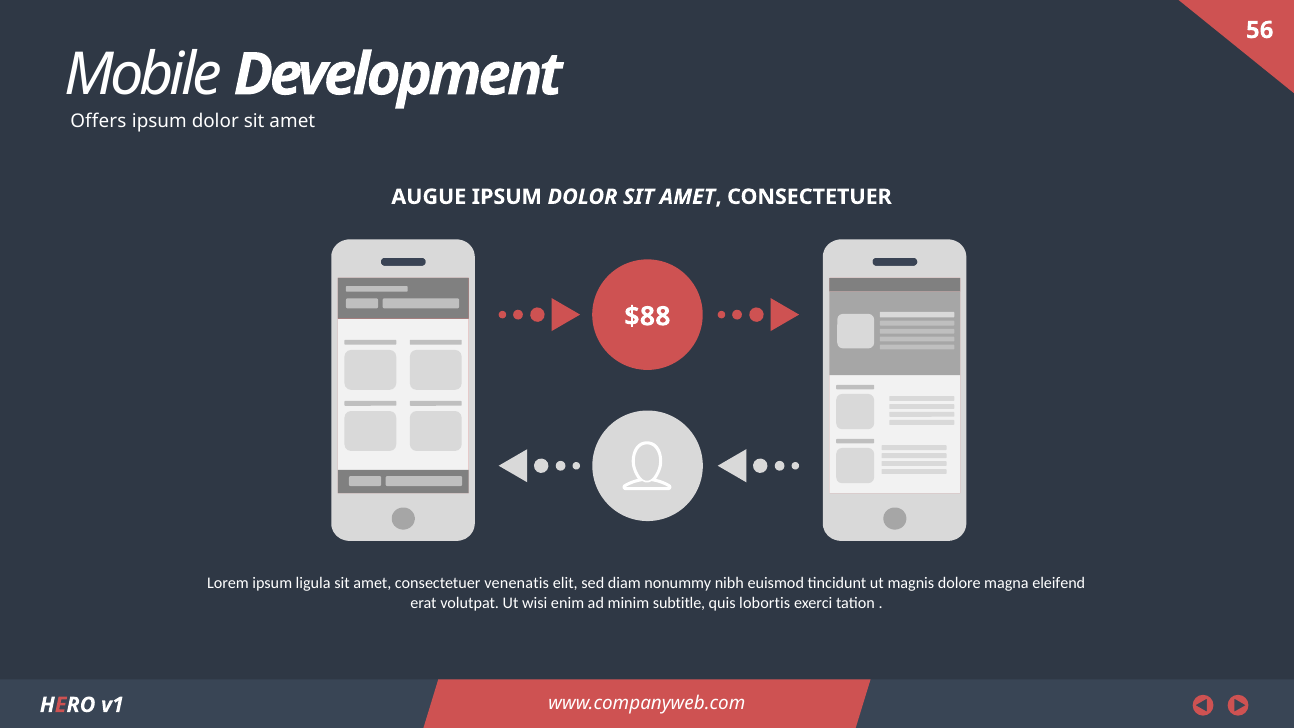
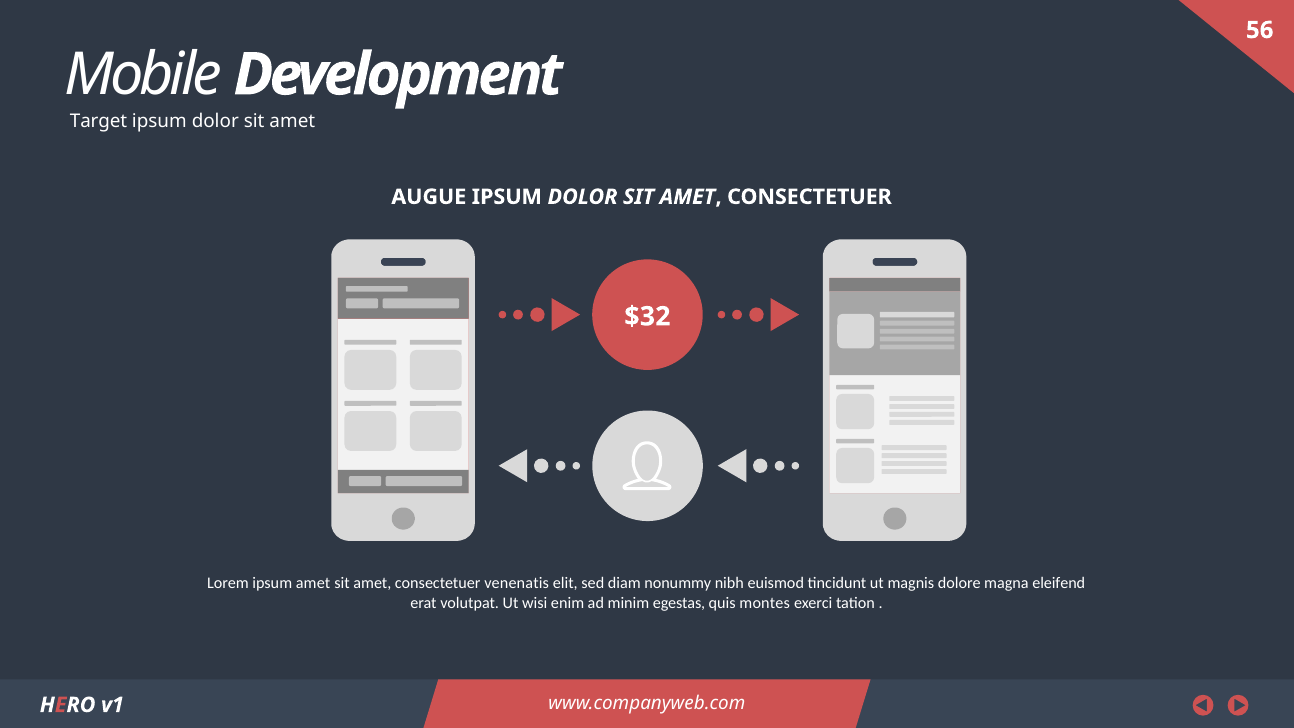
Offers: Offers -> Target (99, 121)
$88: $88 -> $32 (647, 316)
ipsum ligula: ligula -> amet (313, 583)
subtitle: subtitle -> egestas (679, 603)
lobortis: lobortis -> montes (765, 603)
